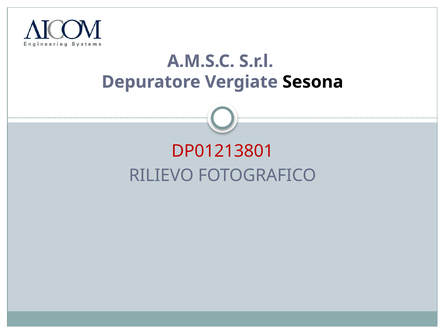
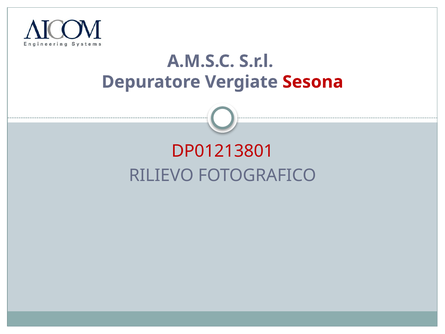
Sesona colour: black -> red (313, 82)
